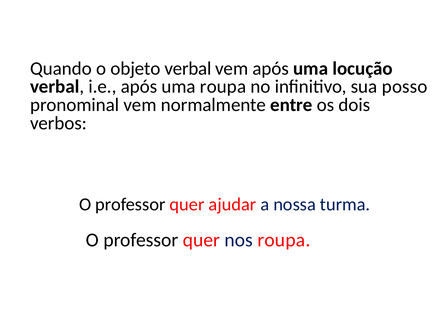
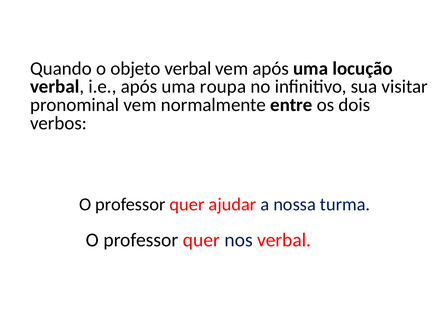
posso: posso -> visitar (405, 87)
nos roupa: roupa -> verbal (284, 240)
